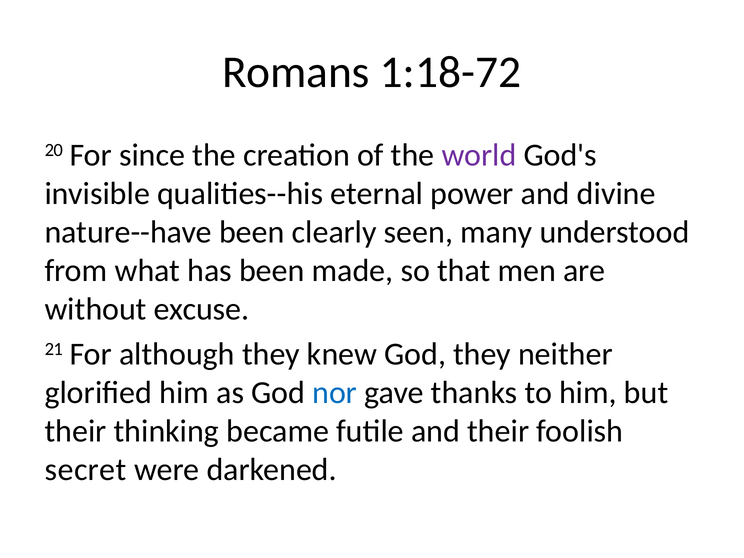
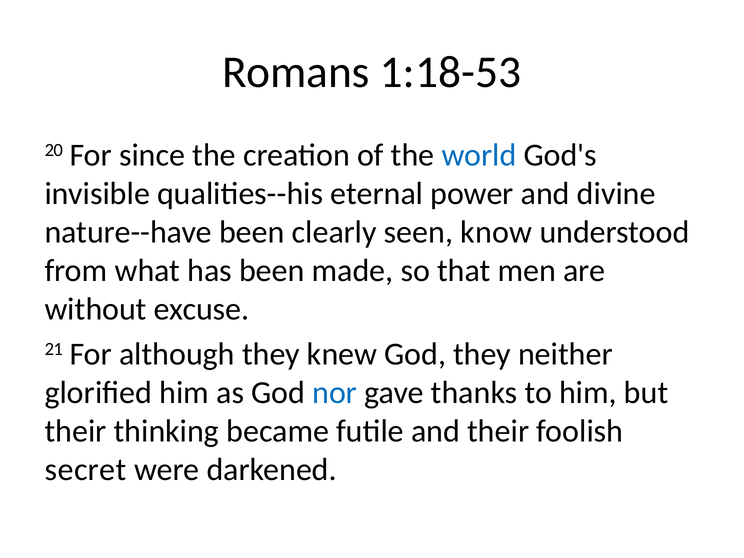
1:18-72: 1:18-72 -> 1:18-53 (451, 72)
world colour: purple -> blue (479, 155)
many: many -> know (496, 232)
